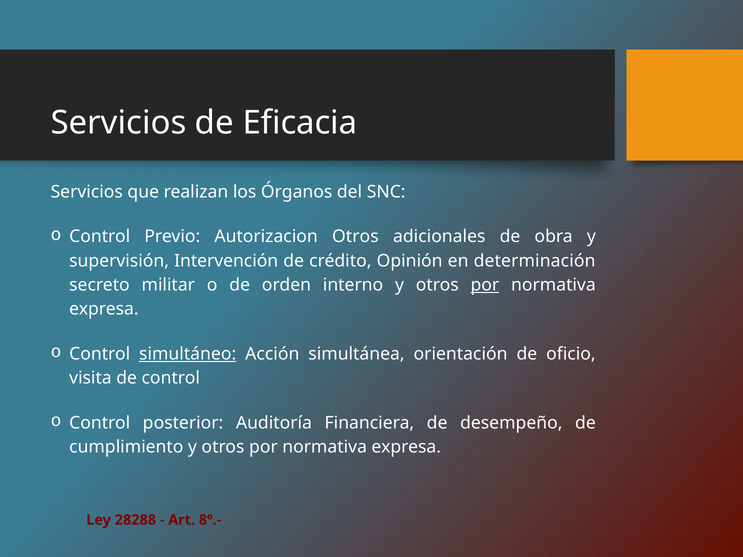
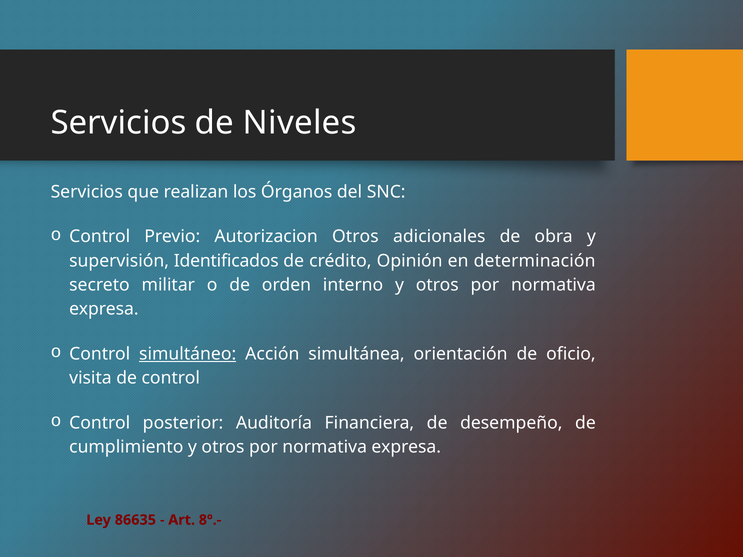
Eficacia: Eficacia -> Niveles (300, 123)
Intervención: Intervención -> Identificados (226, 261)
por underline: present -> none (485, 285)
28288: 28288 -> 86635 (135, 520)
